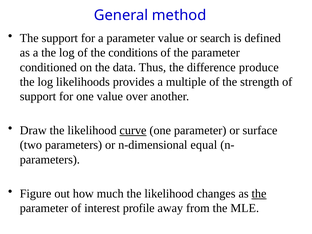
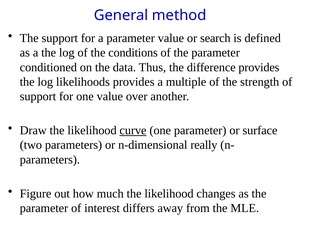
difference produce: produce -> provides (259, 67)
equal: equal -> really (204, 145)
the underline: present -> none (259, 194)
profile: profile -> differs (139, 208)
